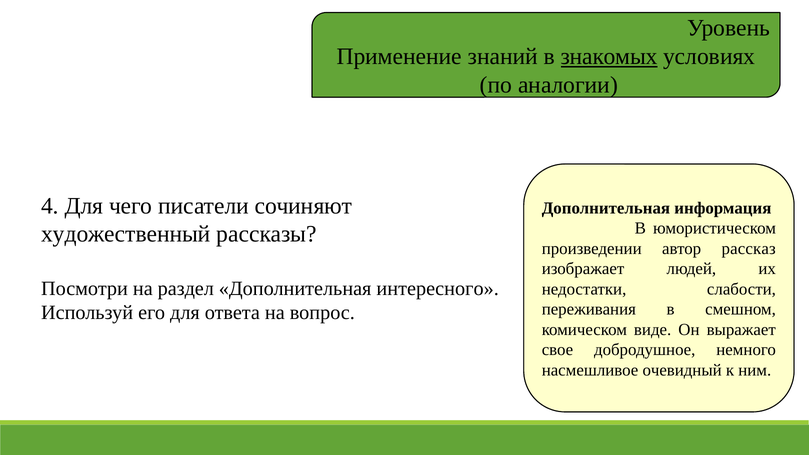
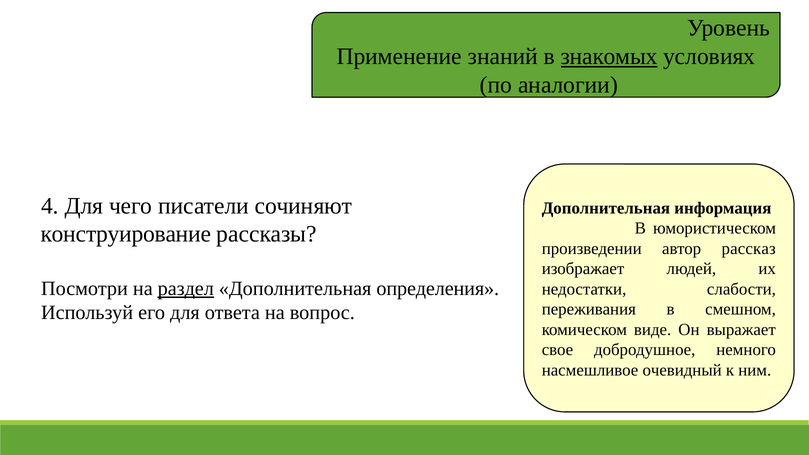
художественный: художественный -> конструирование (126, 234)
раздел underline: none -> present (186, 289)
интересного: интересного -> определения (438, 289)
